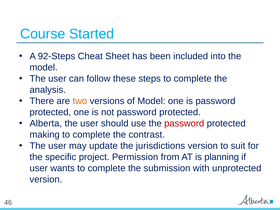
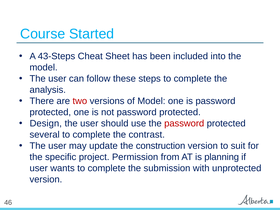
92-Steps: 92-Steps -> 43-Steps (57, 56)
two colour: orange -> red (80, 101)
Alberta: Alberta -> Design (46, 123)
making: making -> several (45, 135)
jurisdictions: jurisdictions -> construction (161, 146)
